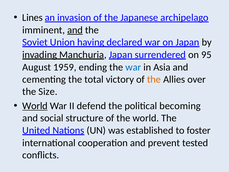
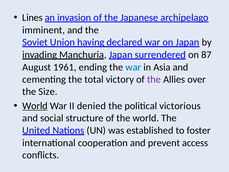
and underline: present -> none (75, 30)
95: 95 -> 87 (206, 55)
1959: 1959 -> 1961 (65, 67)
the colour: orange -> purple (154, 79)
defend: defend -> denied (91, 106)
becoming: becoming -> victorious (180, 106)
tested: tested -> access (195, 143)
